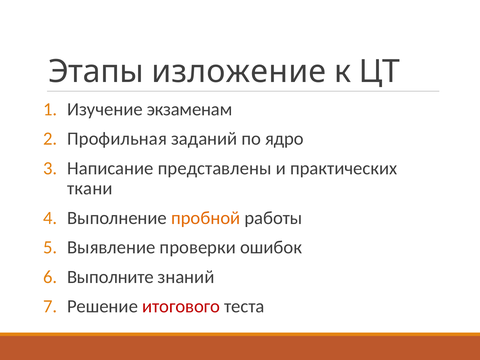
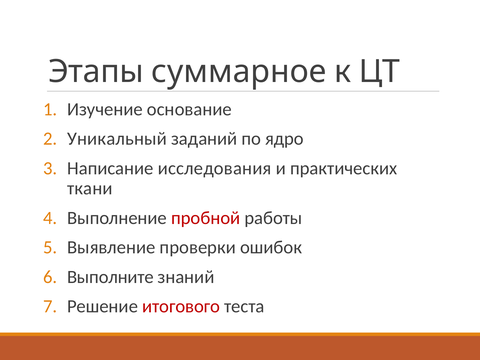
изложение: изложение -> суммарное (239, 72)
экзаменам: экзаменам -> основание (189, 109)
Профильная: Профильная -> Уникальный (117, 139)
представлены: представлены -> исследования (215, 168)
пробной colour: orange -> red (206, 218)
